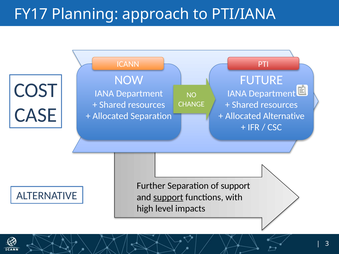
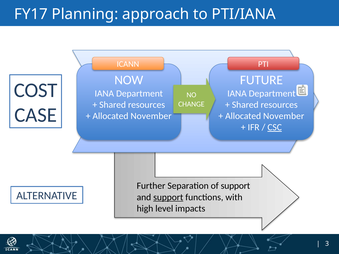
Separation: Separation -> November (151, 116)
Alternative: Alternative -> November (284, 116)
CSC underline: none -> present (275, 127)
